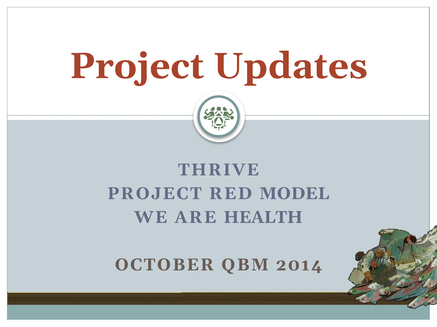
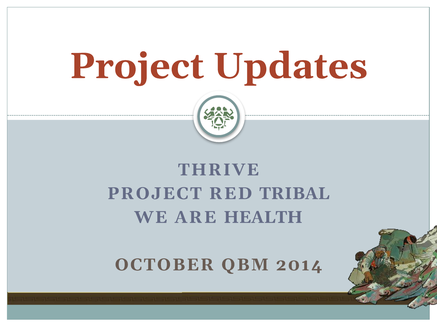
MODEL: MODEL -> TRIBAL (294, 194)
